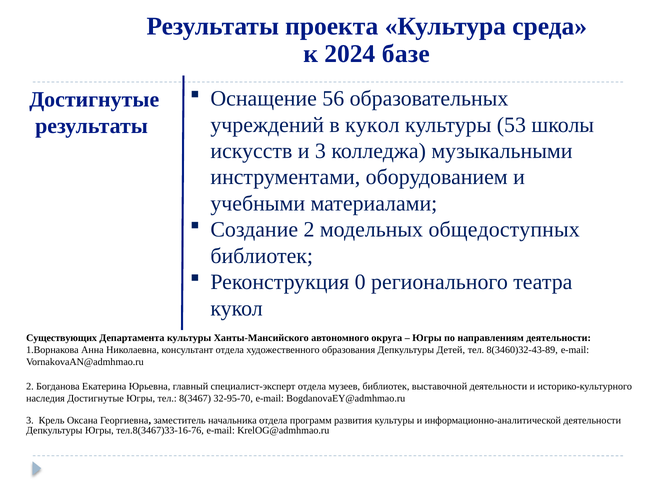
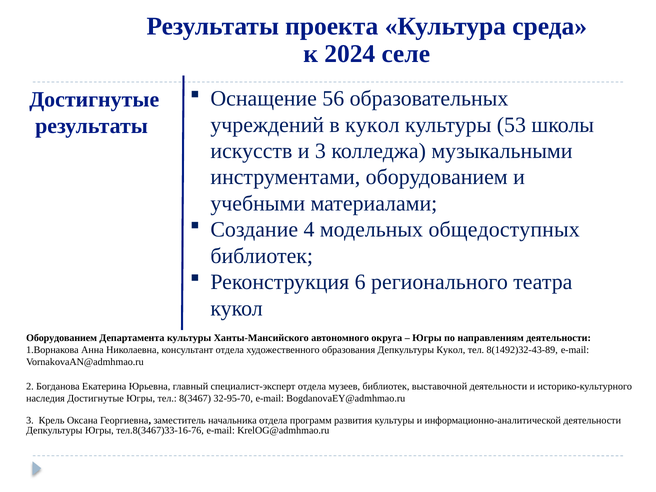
базе: базе -> селе (406, 54)
Создание 2: 2 -> 4 (309, 230)
0: 0 -> 6 (360, 282)
Существующих: Существующих -> Оборудованием (62, 338)
Депкультуры Детей: Детей -> Кукол (451, 350)
8(3460)32-43-89: 8(3460)32-43-89 -> 8(1492)32-43-89 (522, 350)
